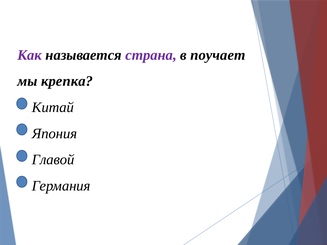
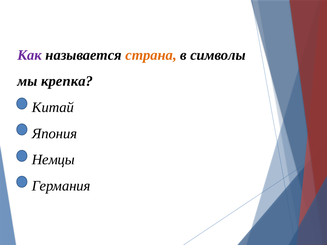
страна colour: purple -> orange (151, 55)
поучает: поучает -> символы (218, 55)
Главой: Главой -> Немцы (53, 160)
